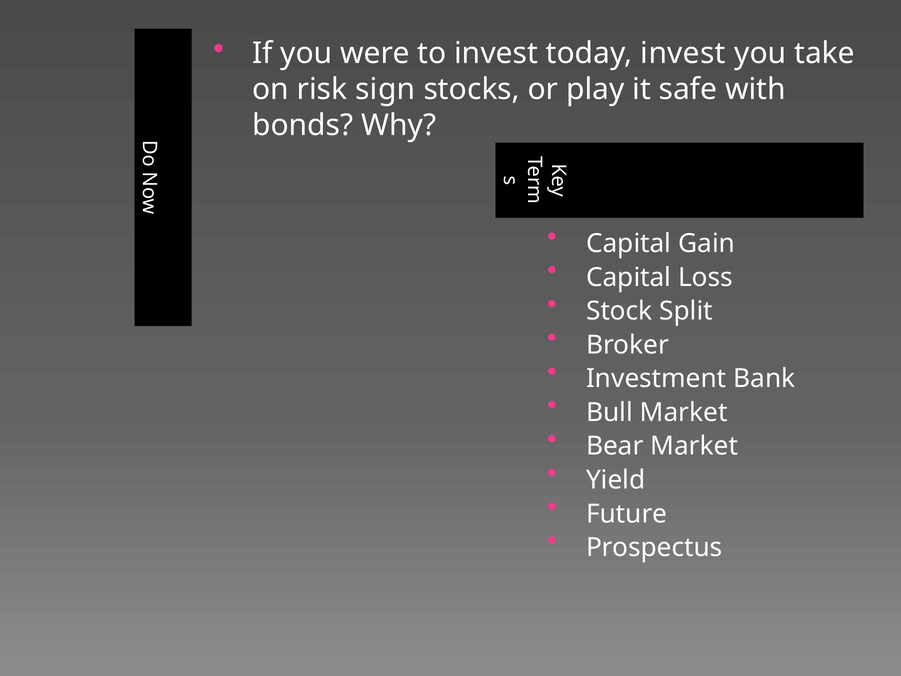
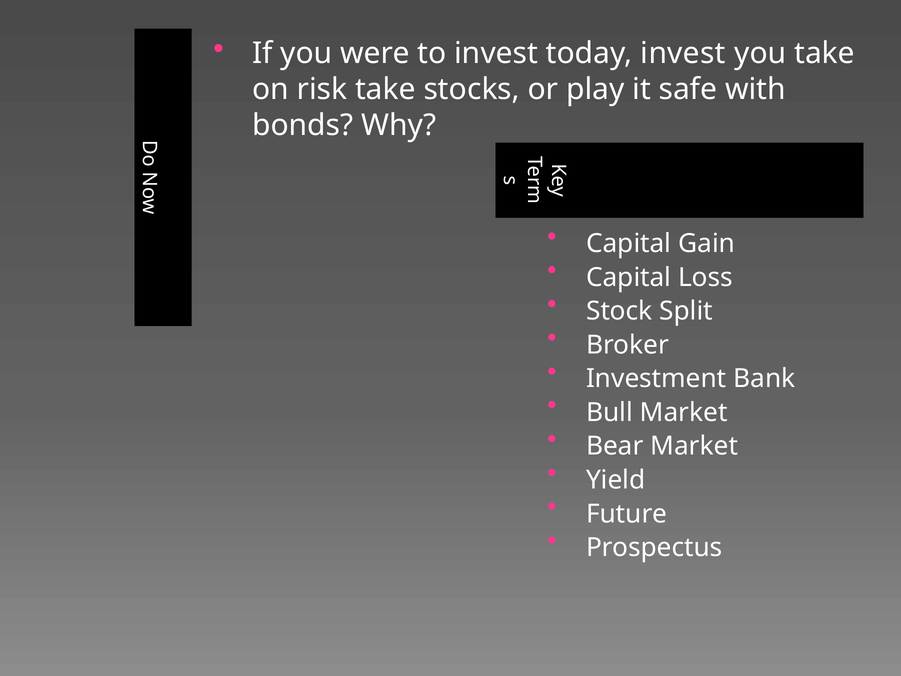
risk sign: sign -> take (385, 89)
